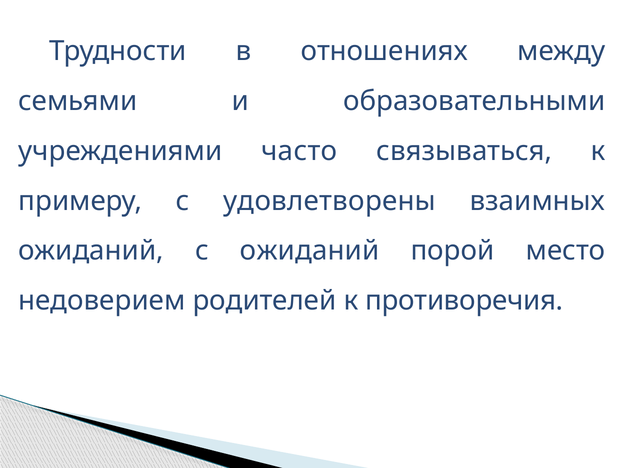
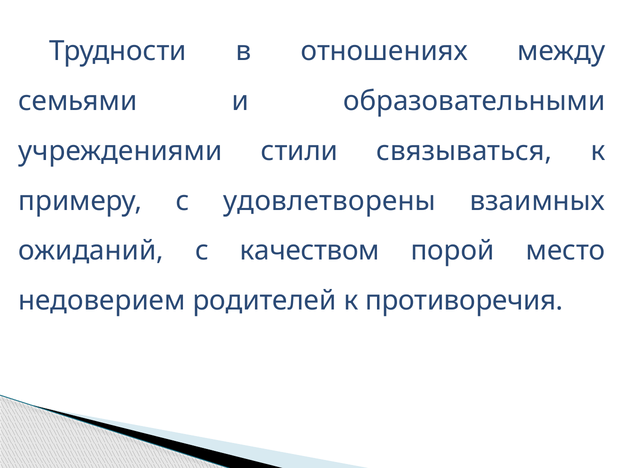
часто: часто -> стили (299, 151)
с ожиданий: ожиданий -> качеством (310, 251)
